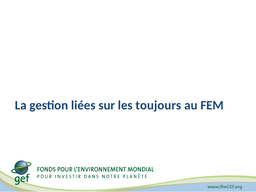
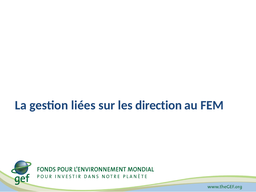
toujours: toujours -> direction (159, 105)
